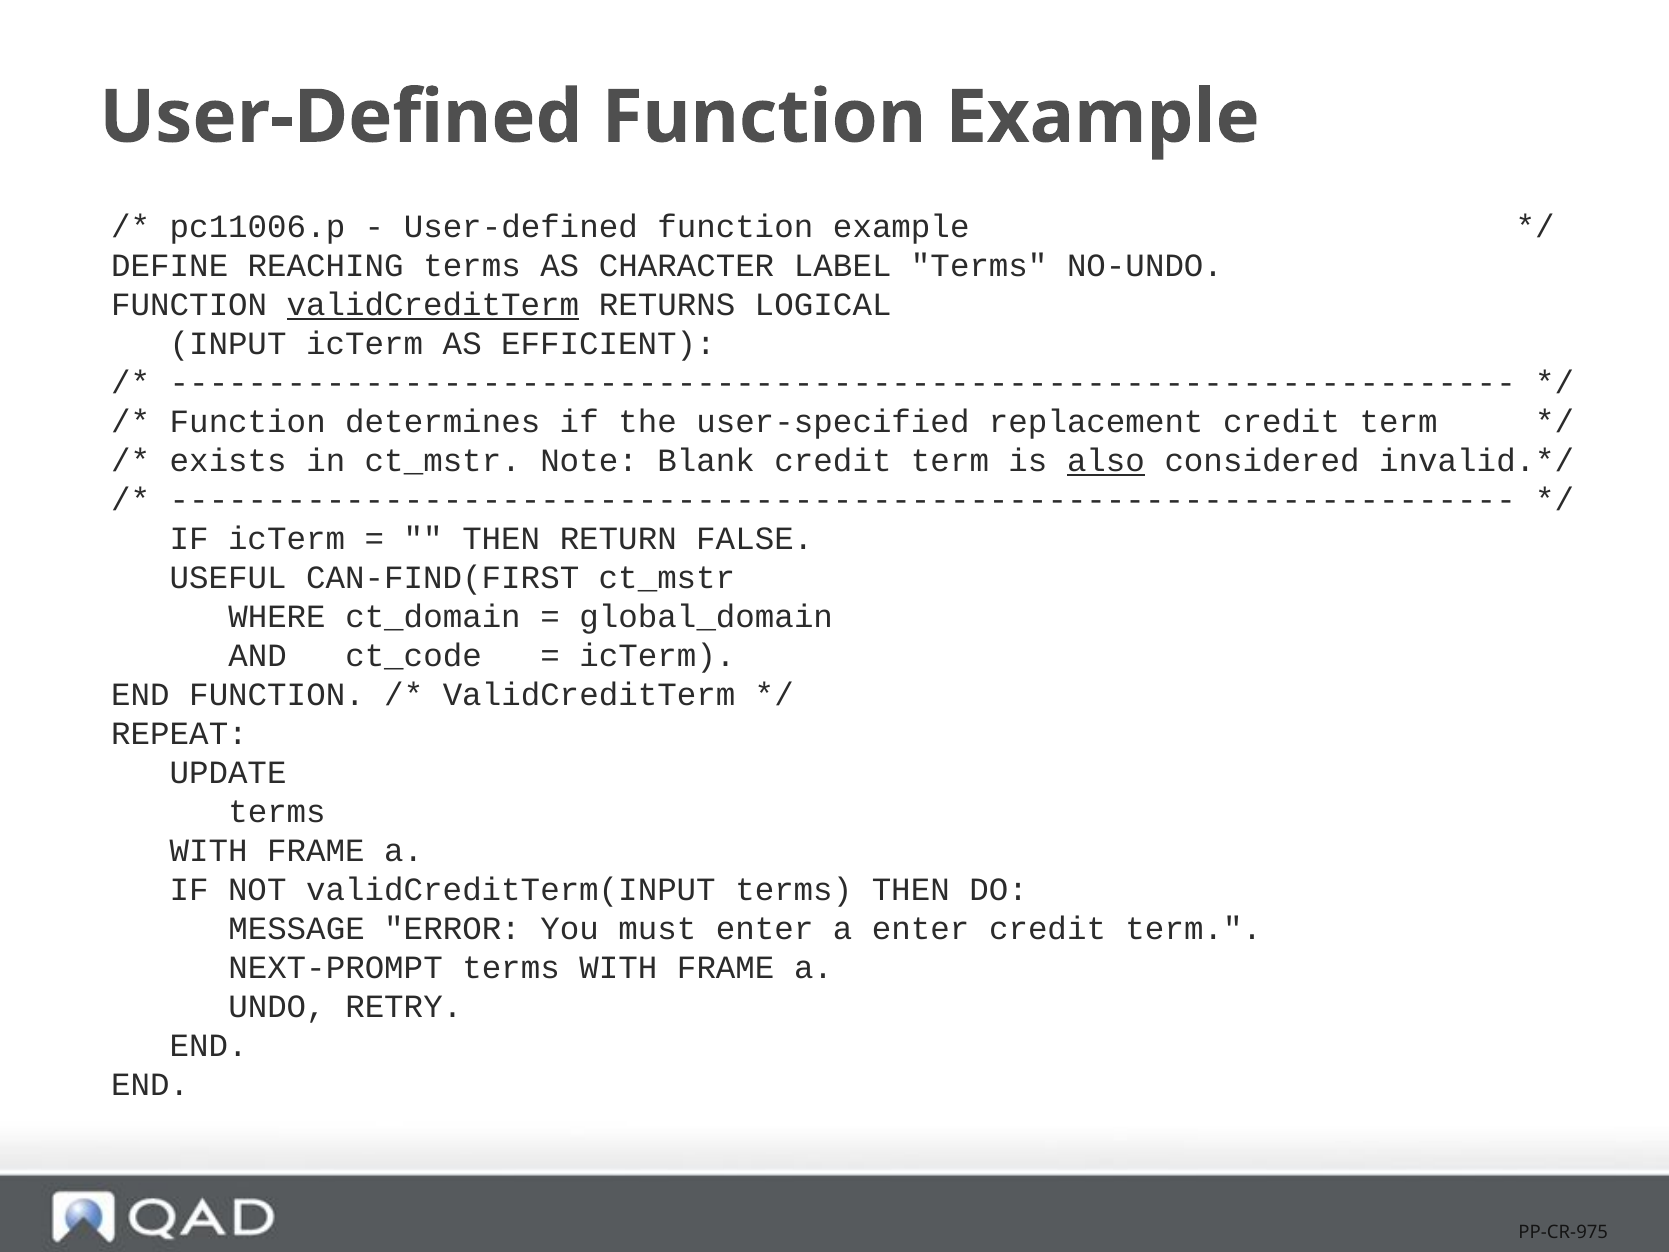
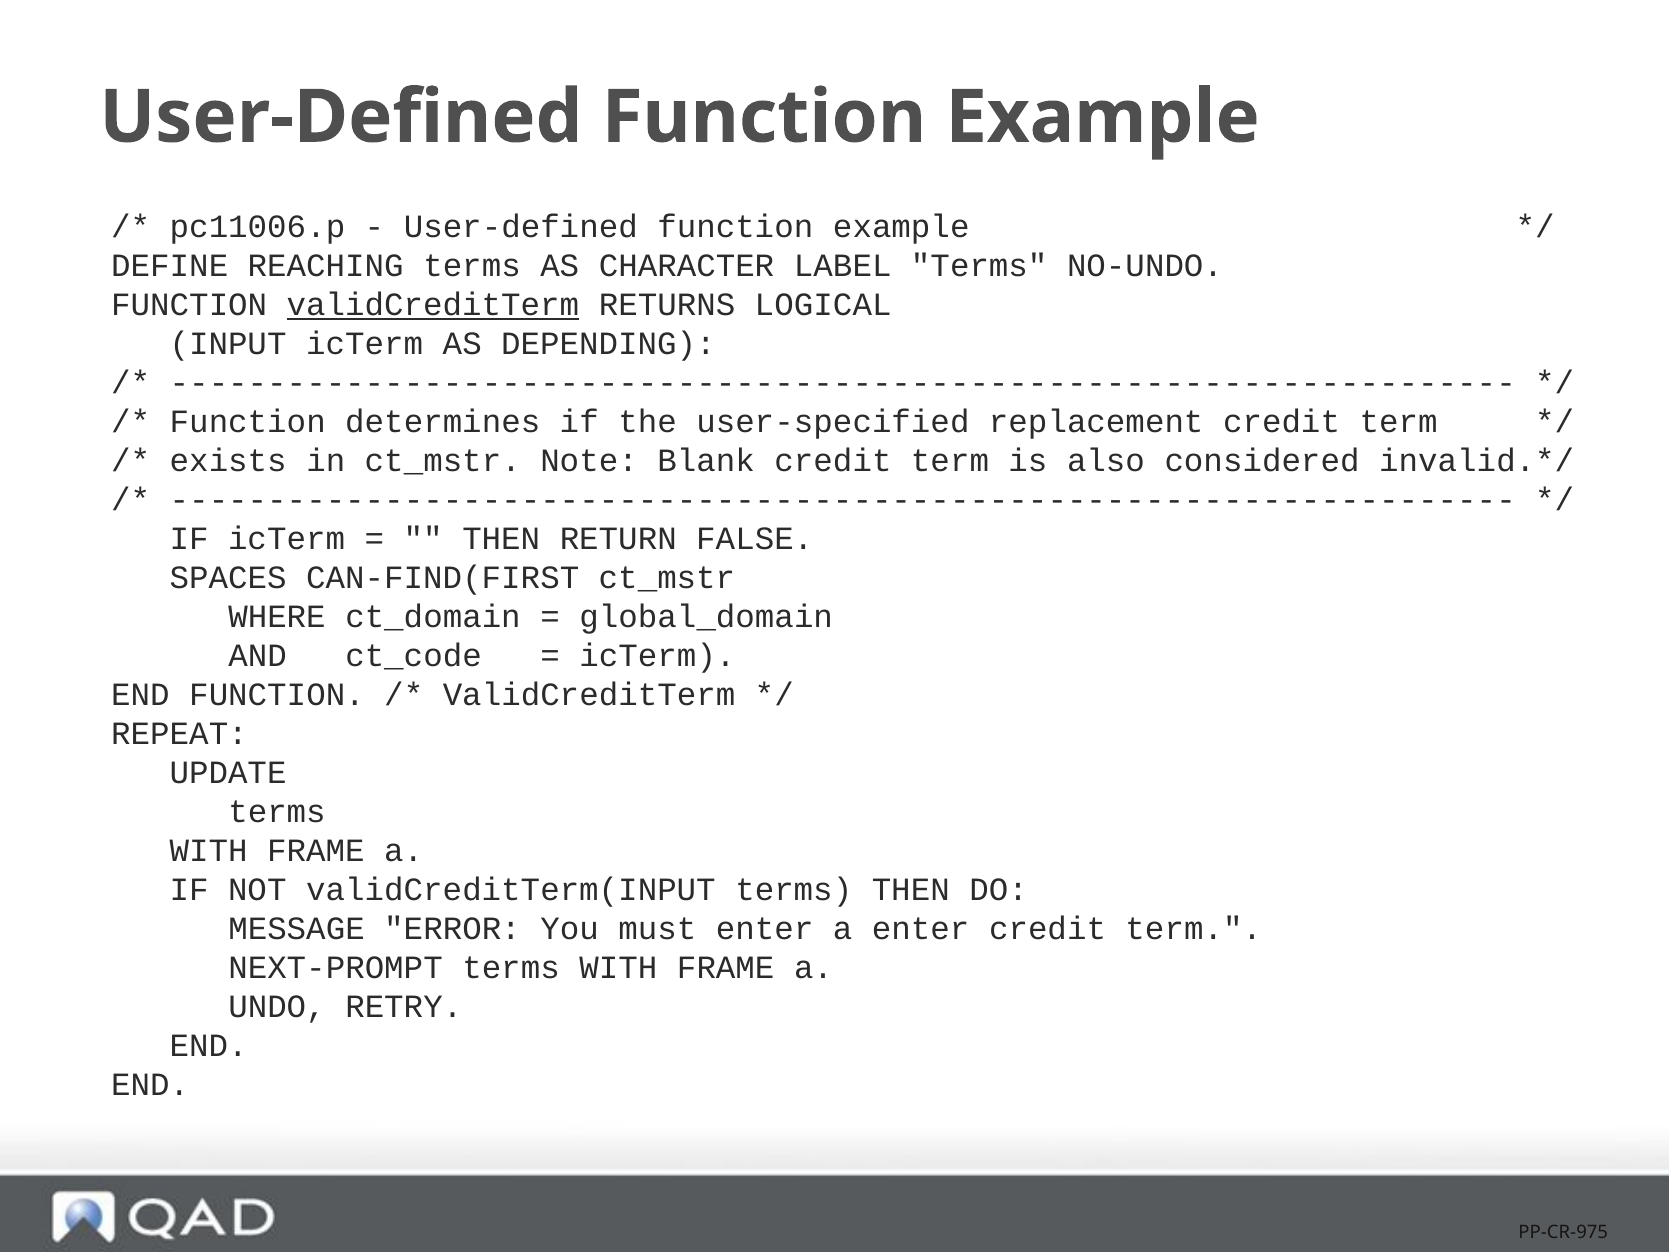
EFFICIENT: EFFICIENT -> DEPENDING (608, 344)
also underline: present -> none (1106, 461)
USEFUL: USEFUL -> SPACES (228, 578)
